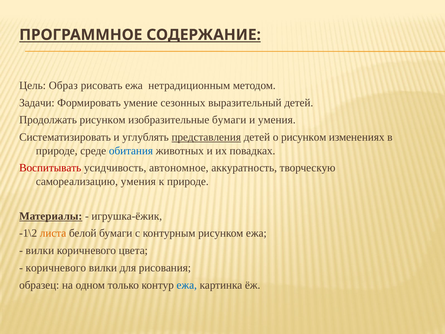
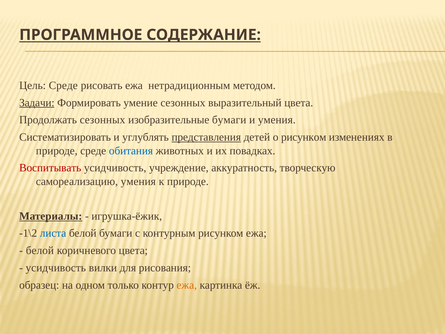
Цель Образ: Образ -> Среде (63, 85)
Задачи underline: none -> present (37, 103)
выразительный детей: детей -> цвета (299, 103)
Продолжать рисунком: рисунком -> сезонных (103, 120)
автономное: автономное -> учреждение (179, 168)
листа colour: orange -> blue (53, 233)
вилки: вилки -> белой (40, 250)
коричневого: коричневого -> усидчивость (56, 268)
ежа colour: blue -> orange (187, 285)
